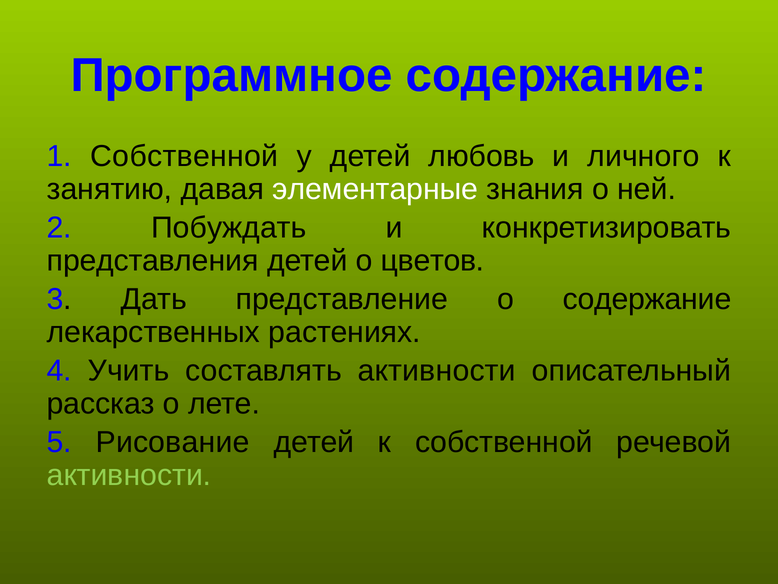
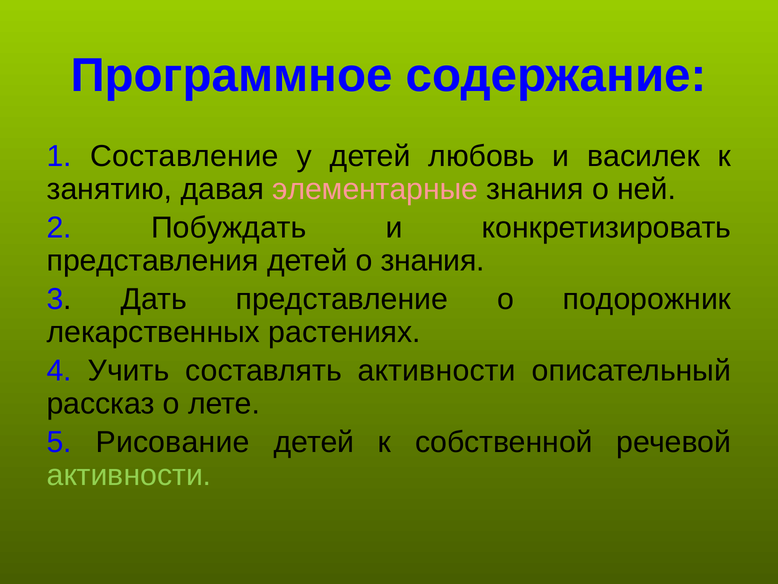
1 Собственной: Собственной -> Составление (184, 156)
личного: личного -> василек (644, 156)
элементарные colour: white -> pink (375, 189)
о цветов: цветов -> знания (433, 260)
о содержание: содержание -> подорожник (647, 299)
